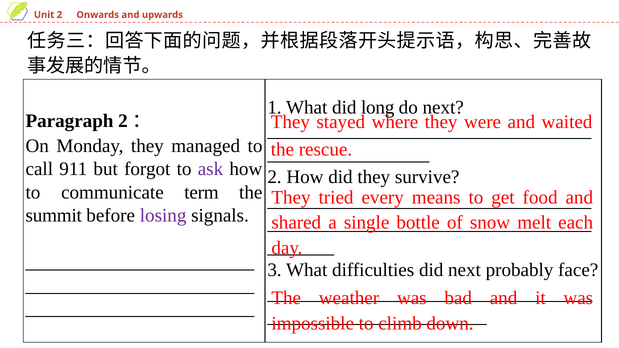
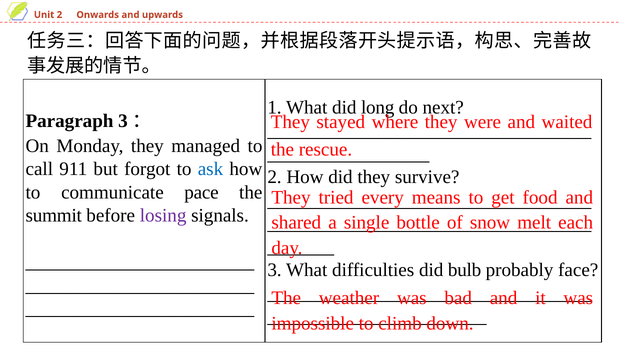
Paragraph 2: 2 -> 3 (123, 121)
ask colour: purple -> blue (210, 169)
term: term -> pace (202, 192)
did next: next -> bulb (465, 270)
